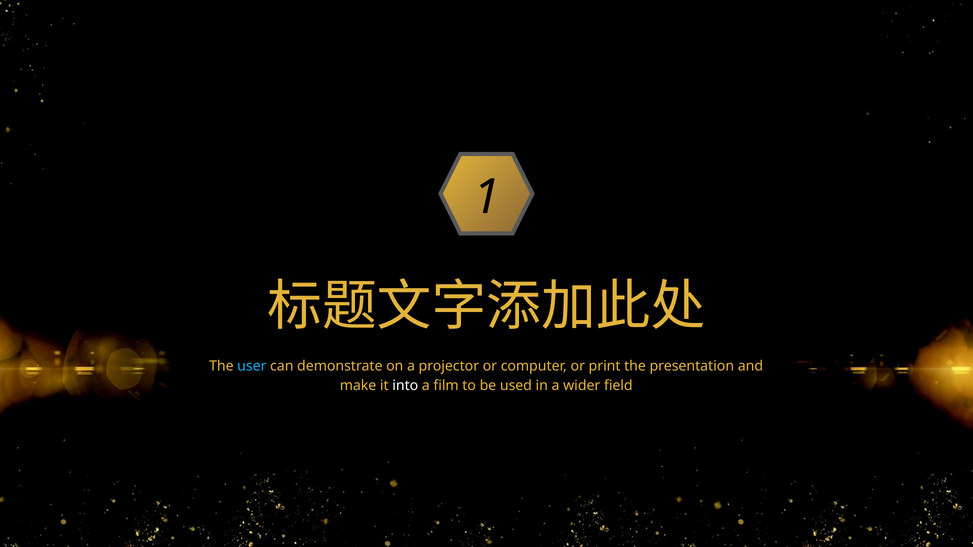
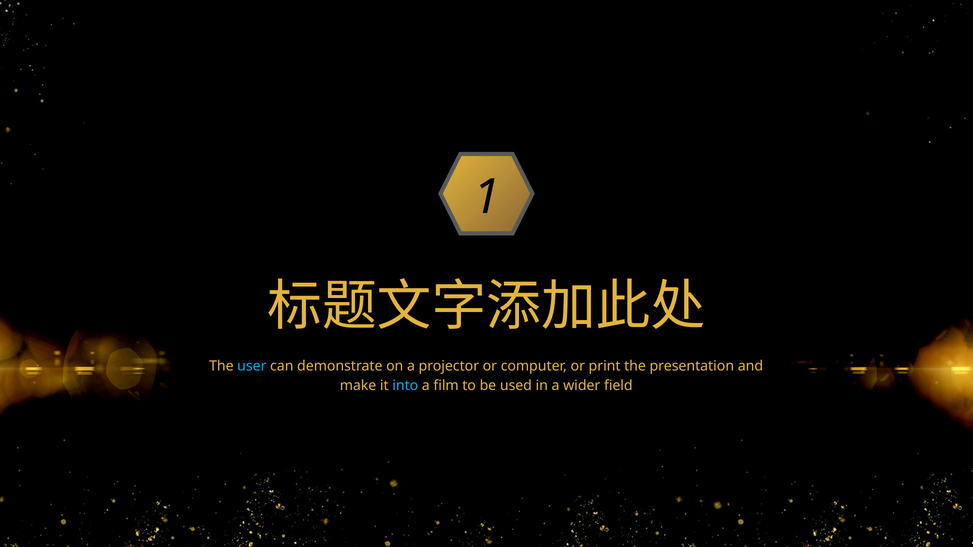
into colour: white -> light blue (405, 386)
